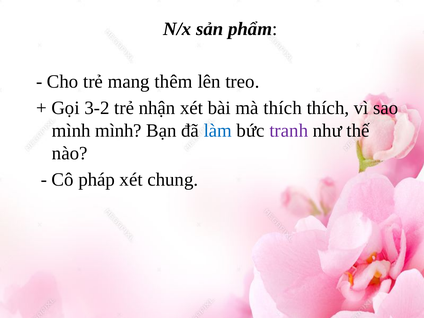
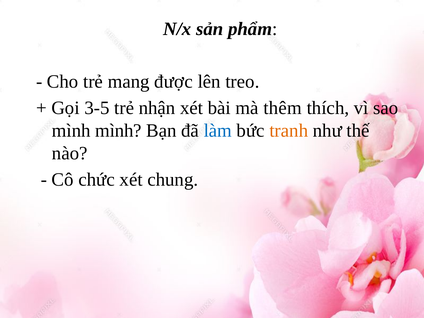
thêm: thêm -> được (174, 82)
3-2: 3-2 -> 3-5 (97, 108)
mà thích: thích -> thêm (283, 108)
tranh colour: purple -> orange (289, 131)
pháp: pháp -> chức (97, 180)
